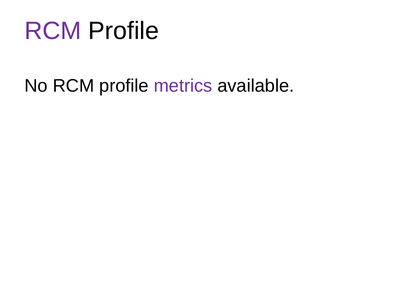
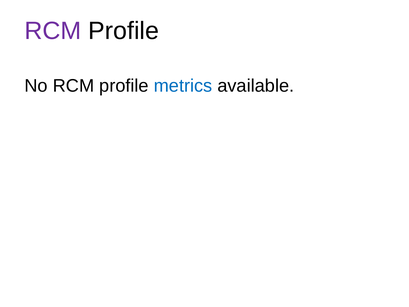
metrics colour: purple -> blue (183, 86)
